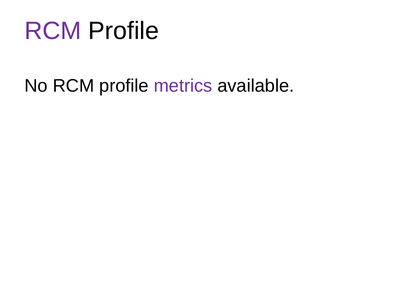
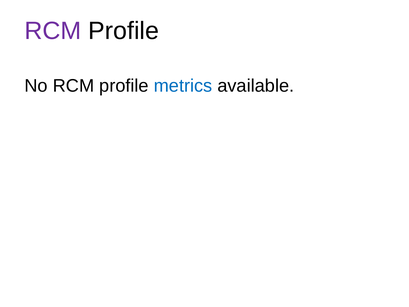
metrics colour: purple -> blue (183, 86)
